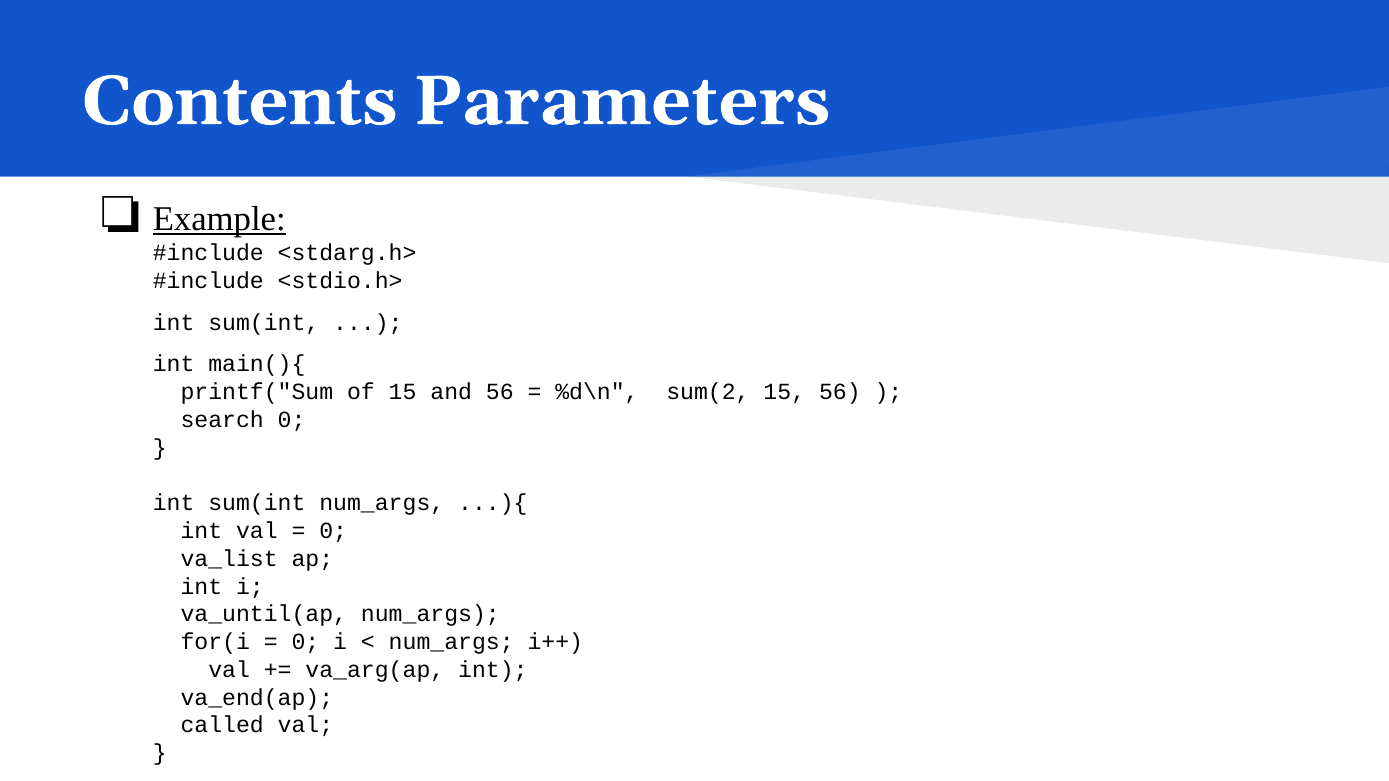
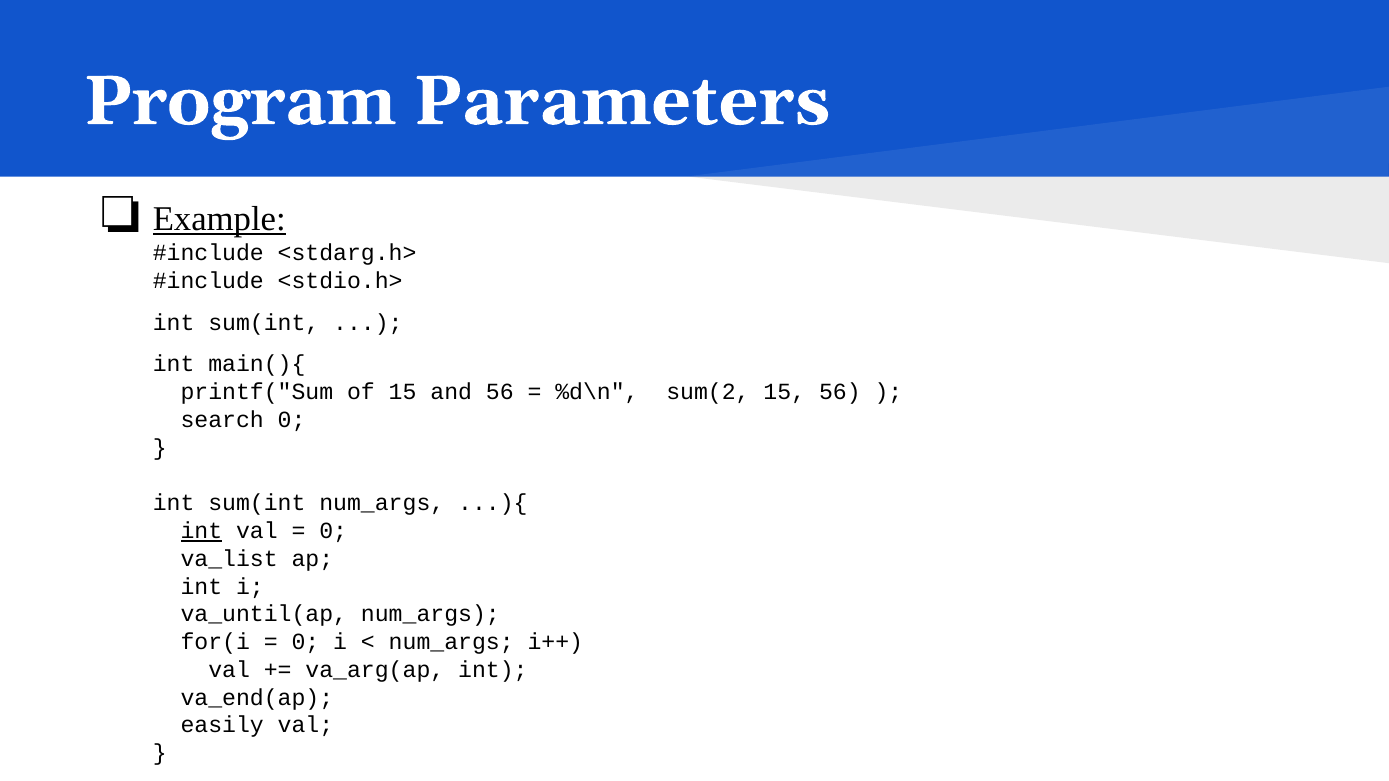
Contents: Contents -> Program (240, 101)
int underline: none -> present (201, 531)
called: called -> easily (222, 726)
